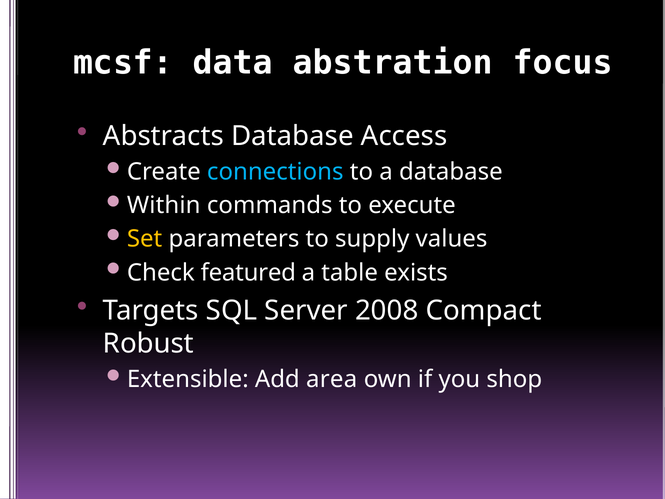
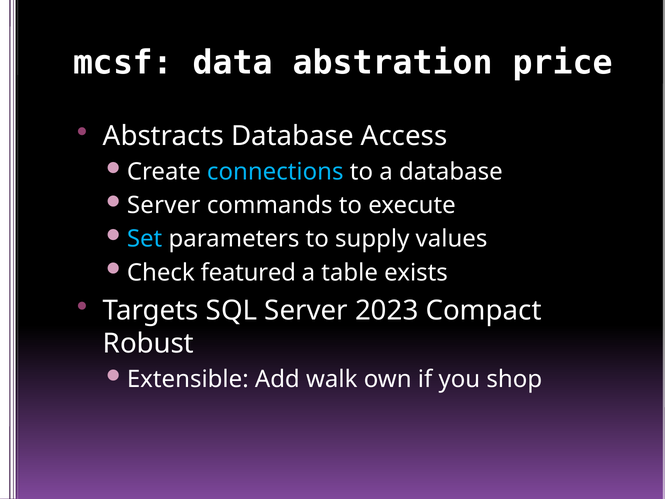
focus: focus -> price (563, 63)
Within: Within -> Server (164, 205)
Set colour: yellow -> light blue (145, 239)
2008: 2008 -> 2023 (387, 310)
area: area -> walk (332, 379)
